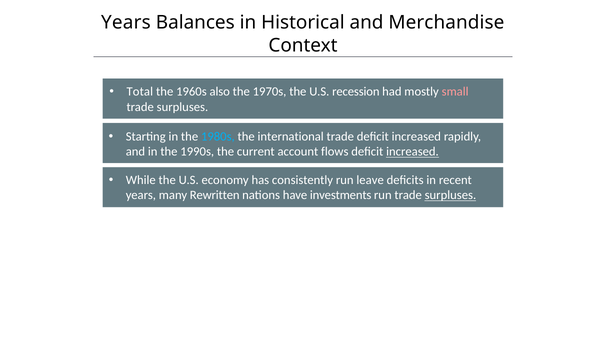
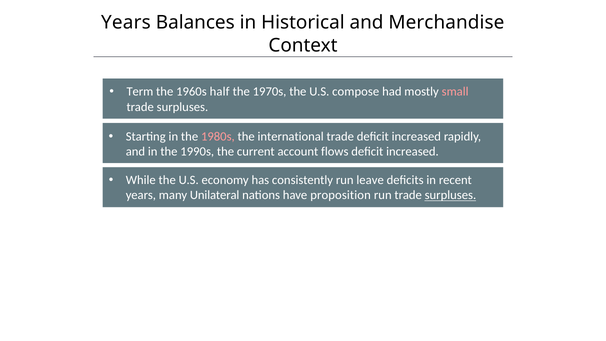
Total: Total -> Term (140, 92)
also: also -> half (220, 92)
recession: recession -> compose (356, 92)
1980s colour: light blue -> pink (218, 137)
increased underline: present -> none (413, 152)
Rewritten: Rewritten -> Unilateral (215, 195)
investments: investments -> proposition (341, 195)
